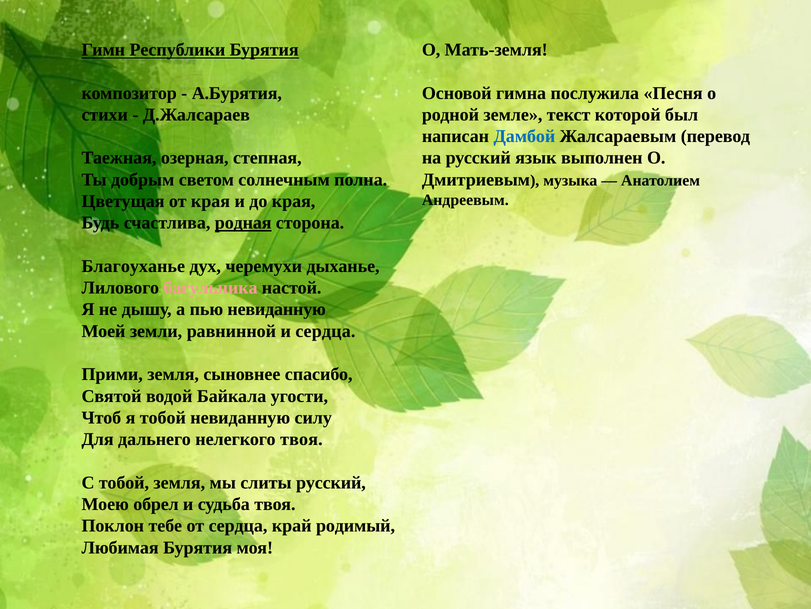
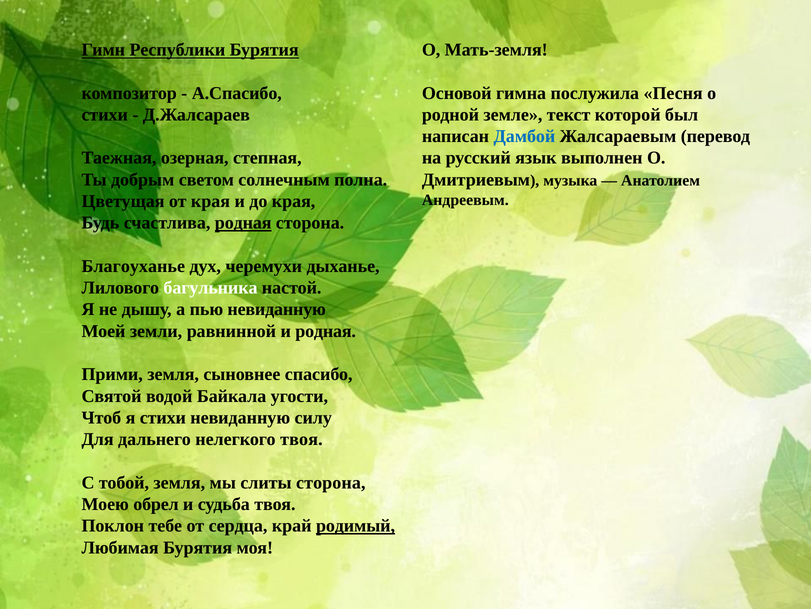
А.Бурятия: А.Бурятия -> А.Спасибо (237, 93)
багульника colour: pink -> white (211, 288)
и сердца: сердца -> родная (326, 331)
я тобой: тобой -> стихи (163, 417)
слиты русский: русский -> сторона (331, 482)
родимый underline: none -> present (356, 525)
